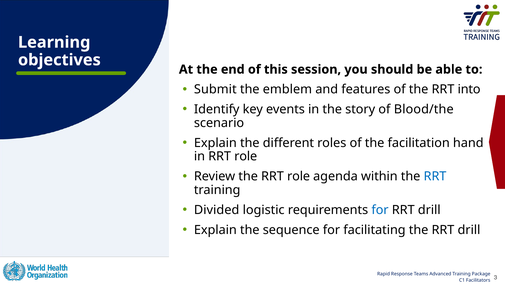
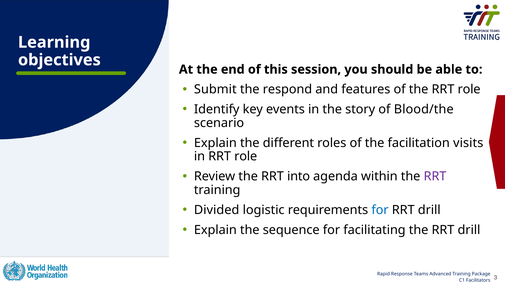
emblem: emblem -> respond (287, 89)
the RRT into: into -> role (469, 89)
hand: hand -> visits (468, 143)
the RRT role: role -> into (299, 176)
RRT colour: blue -> purple (435, 176)
